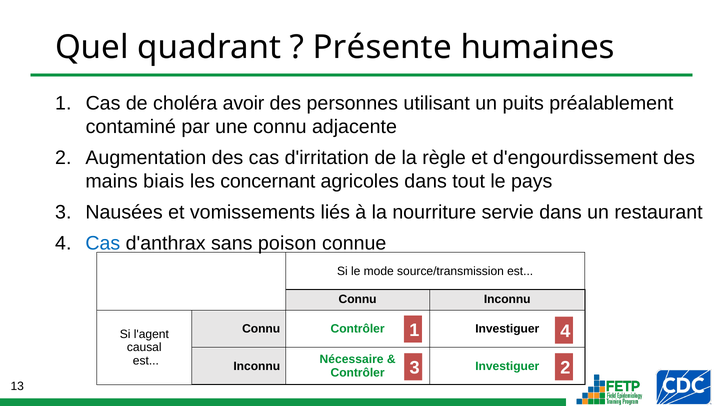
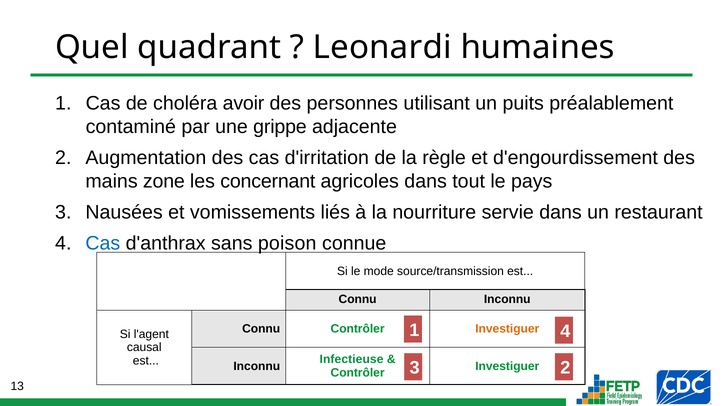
Présente: Présente -> Leonardi (382, 48)
une connu: connu -> grippe (280, 127)
biais: biais -> zone (164, 182)
Investiguer colour: black -> orange (507, 329)
Nécessaire: Nécessaire -> Infectieuse (352, 360)
